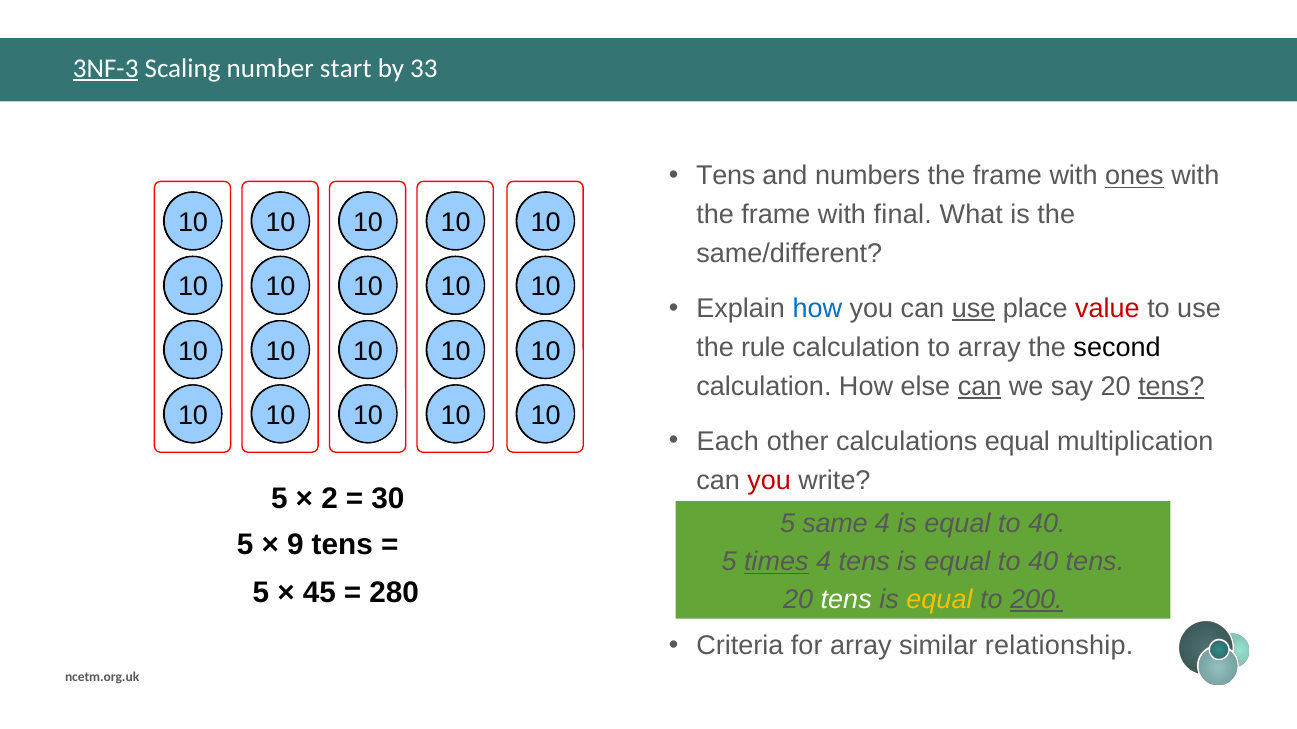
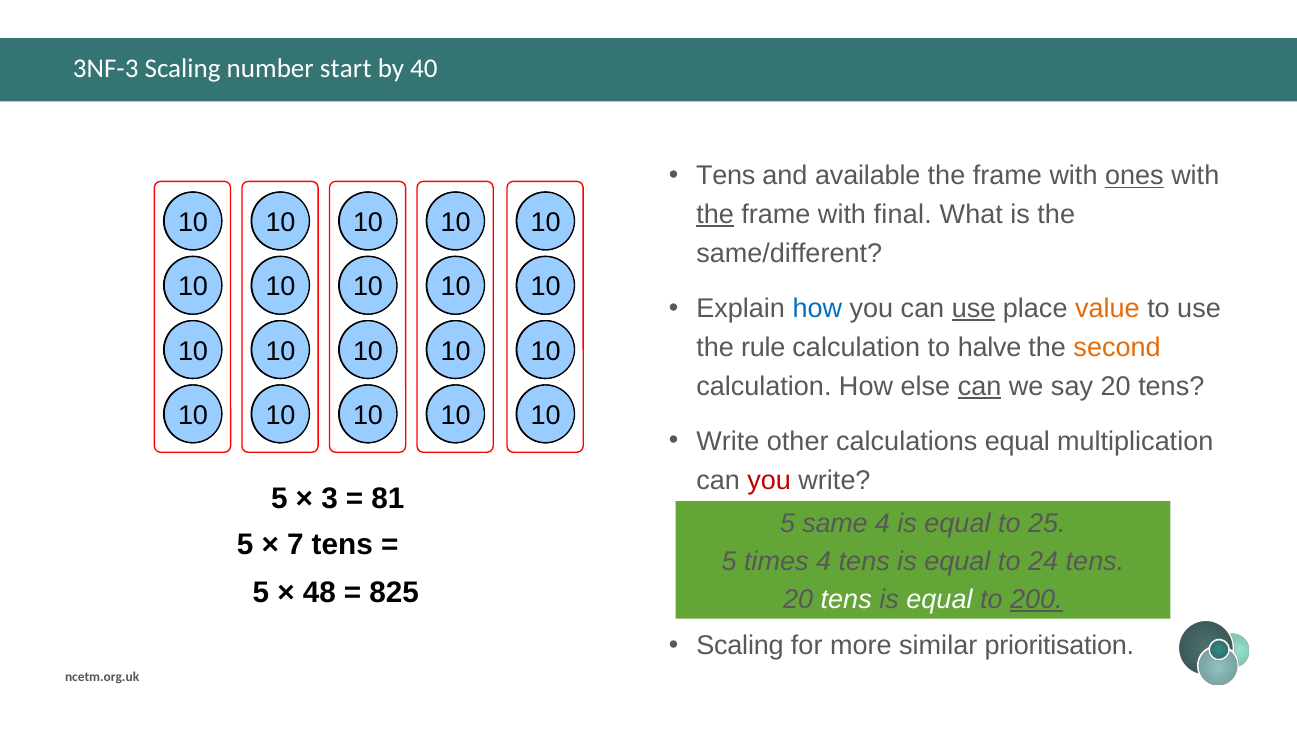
3NF-3 underline: present -> none (106, 69)
33: 33 -> 40 (424, 69)
numbers: numbers -> available (868, 176)
the underline: none -> present (715, 215)
value colour: red -> orange (1107, 309)
to array: array -> halve (990, 348)
second colour: black -> orange (1117, 348)
tens underline: present -> none (1171, 387)
Each: Each -> Write (728, 442)
2: 2 -> 3 (330, 499)
30: 30 -> 81 (388, 499)
40: 40 -> 25 (1047, 524)
9: 9 -> 7 (295, 545)
times underline: present -> none (776, 562)
40: 40 -> 24 (1043, 562)
45: 45 -> 48 (319, 593)
280: 280 -> 825 (394, 593)
equal colour: yellow -> white (939, 600)
Criteria: Criteria -> Scaling (740, 646)
for array: array -> more (861, 646)
relationship: relationship -> prioritisation (1059, 646)
